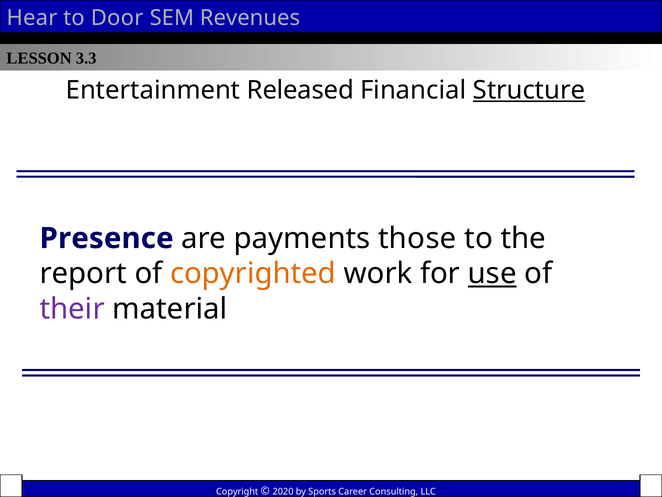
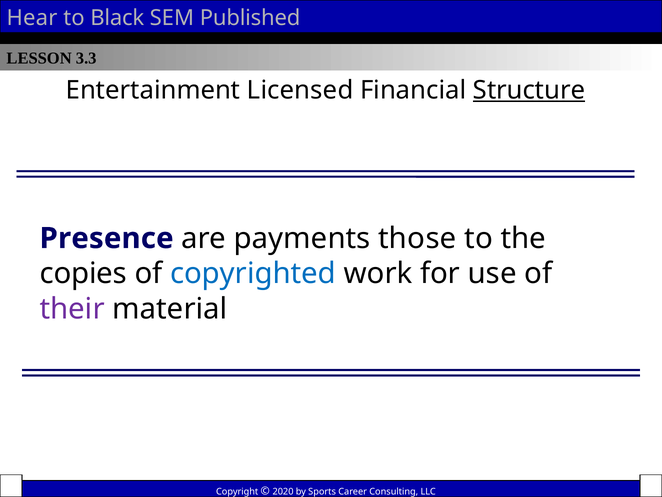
Door: Door -> Black (117, 18)
Revenues: Revenues -> Published (250, 18)
Released: Released -> Licensed (300, 90)
report: report -> copies (83, 273)
copyrighted colour: orange -> blue (253, 273)
use underline: present -> none (492, 273)
